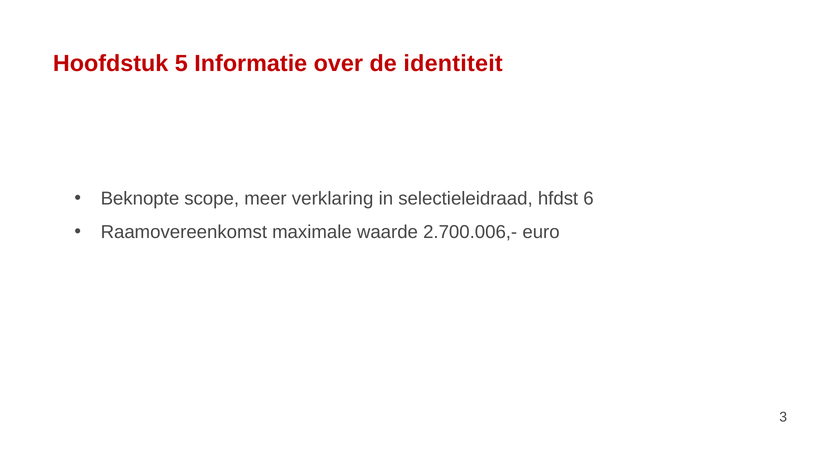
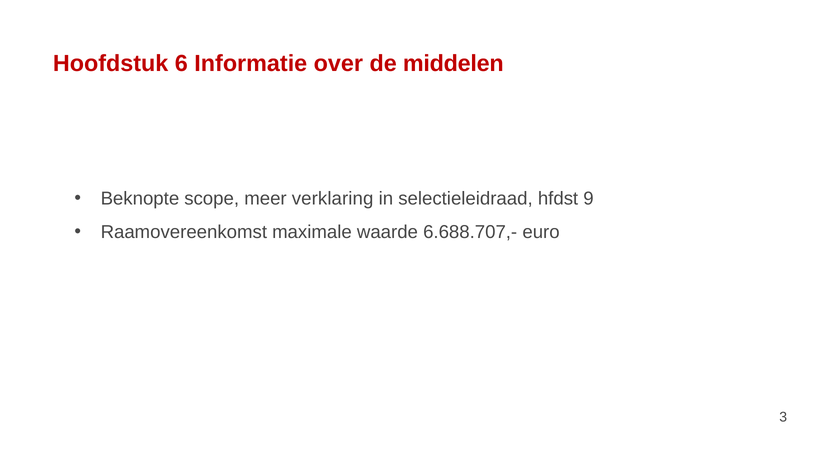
5: 5 -> 6 (181, 64)
identiteit: identiteit -> middelen (453, 64)
6: 6 -> 9 (588, 199)
2.700.006,-: 2.700.006,- -> 6.688.707,- (470, 232)
